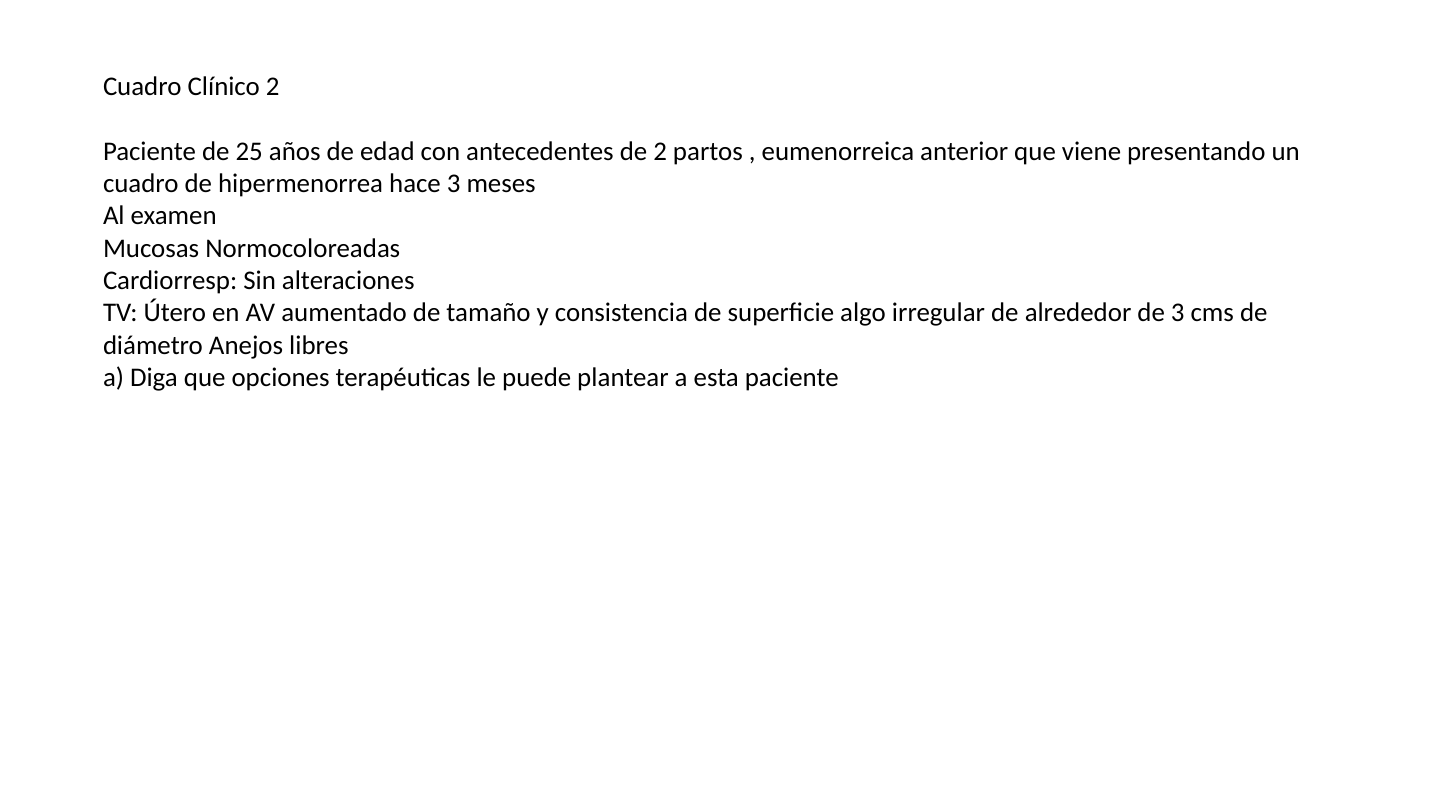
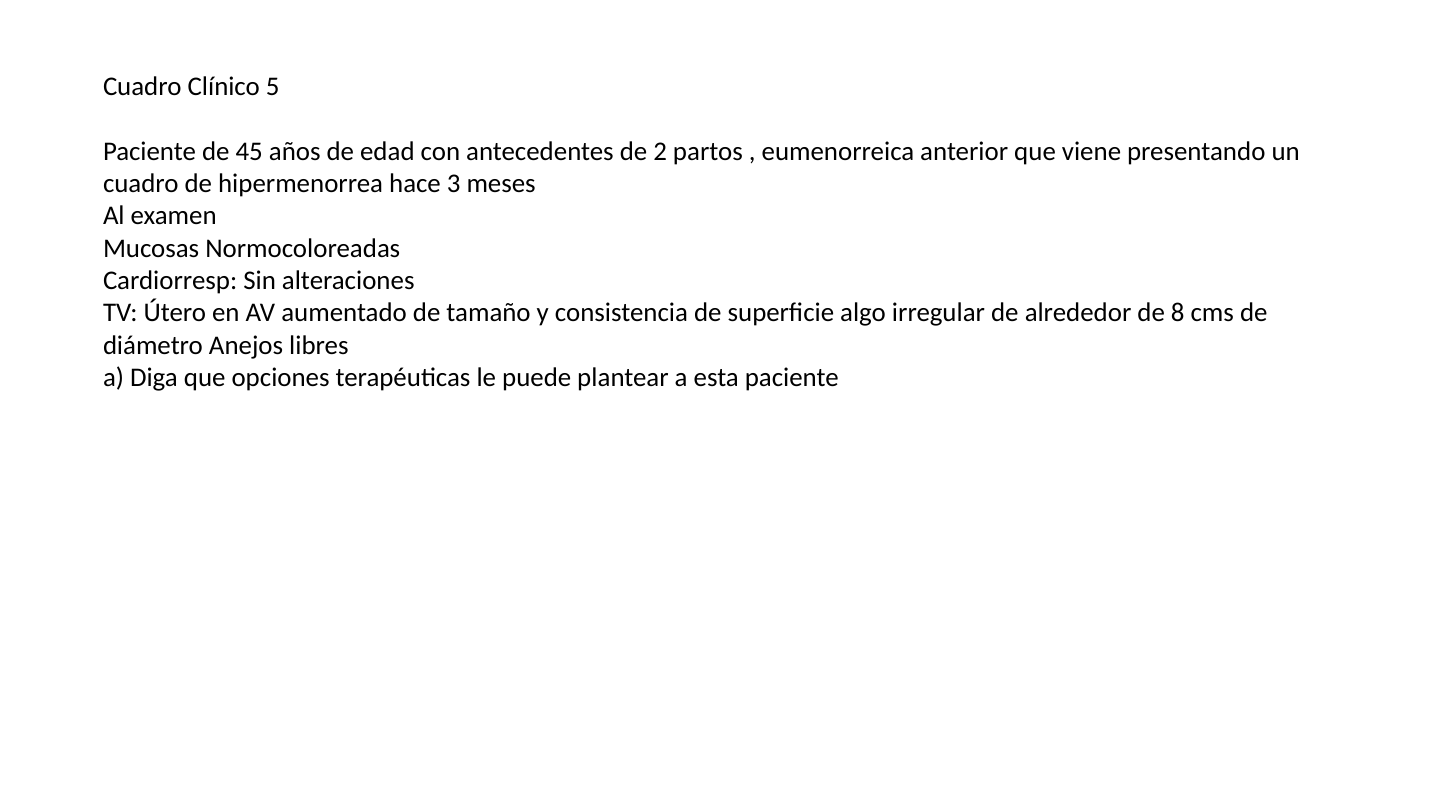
Clínico 2: 2 -> 5 (273, 87)
25: 25 -> 45 (249, 152)
de 3: 3 -> 8 (1178, 313)
